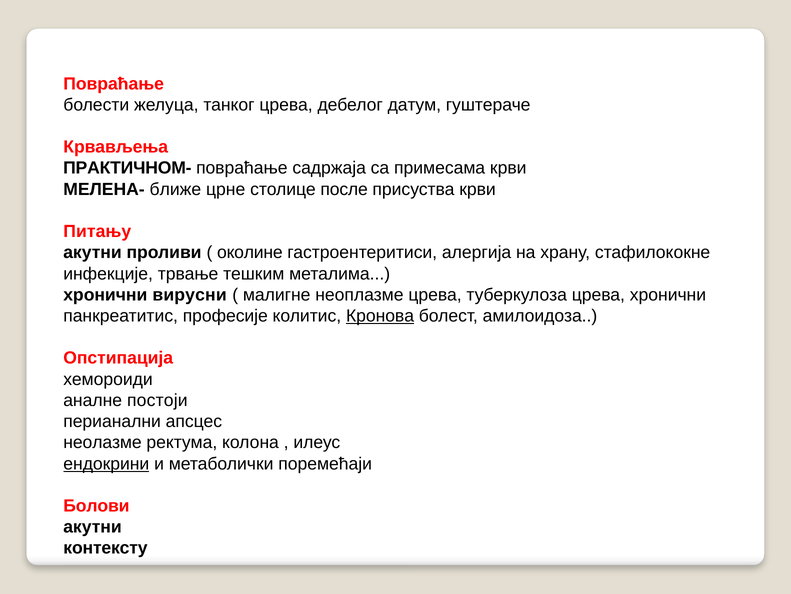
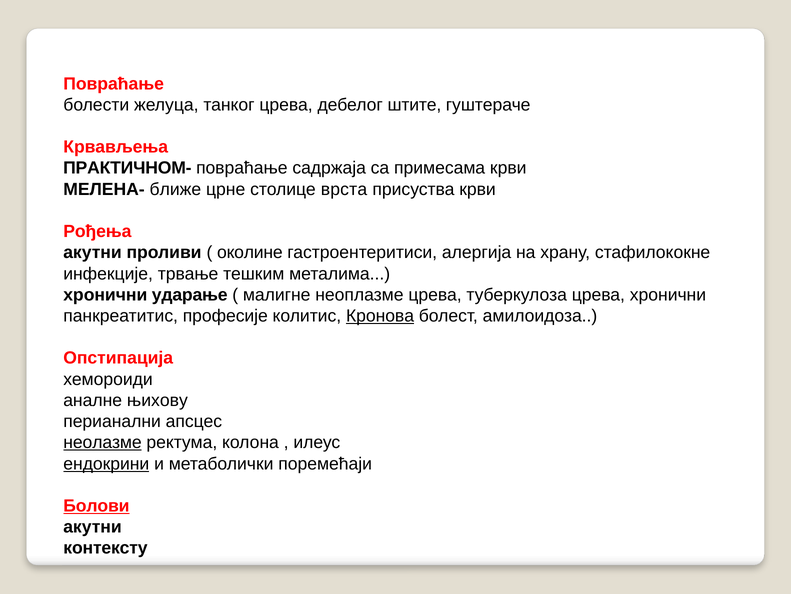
датум: датум -> штите (414, 105)
после: после -> врста (344, 189)
Питању: Питању -> Рођења (97, 231)
вирусни: вирусни -> ударање (190, 294)
постоји: постоји -> њихову (157, 400)
неолазме underline: none -> present (103, 442)
Болови underline: none -> present (96, 505)
